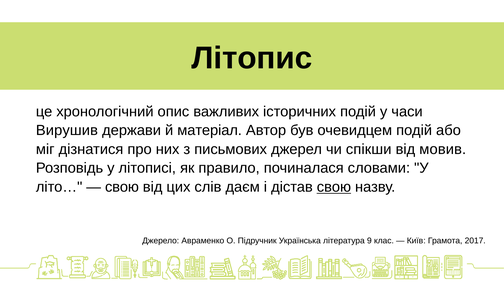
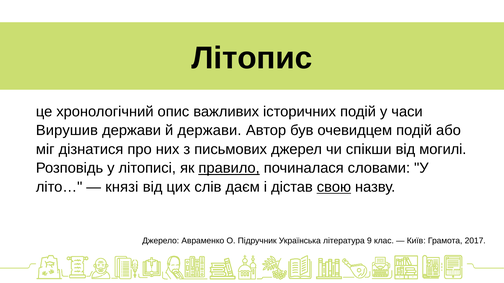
й матеріал: матеріал -> держави (209, 131)
мовив: мовив -> могилі (443, 150)
правило underline: none -> present (229, 168)
свою: свою -> князі (122, 187)
